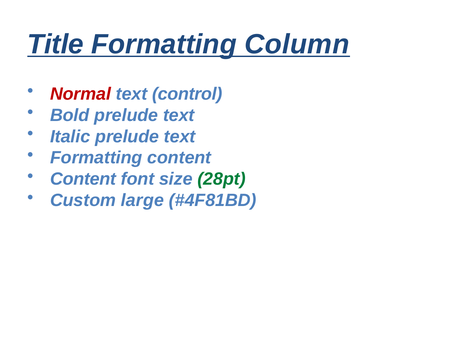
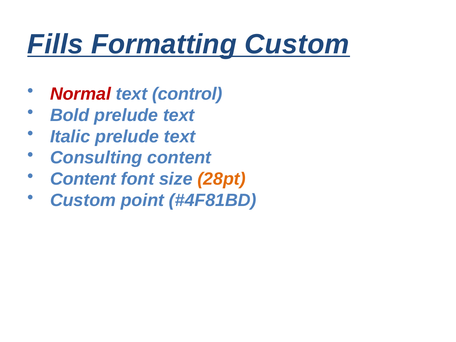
Title: Title -> Fills (55, 44)
Formatting Column: Column -> Custom (297, 44)
Formatting: Formatting -> Consulting (96, 158)
28pt colour: green -> orange (222, 179)
large: large -> point (142, 200)
